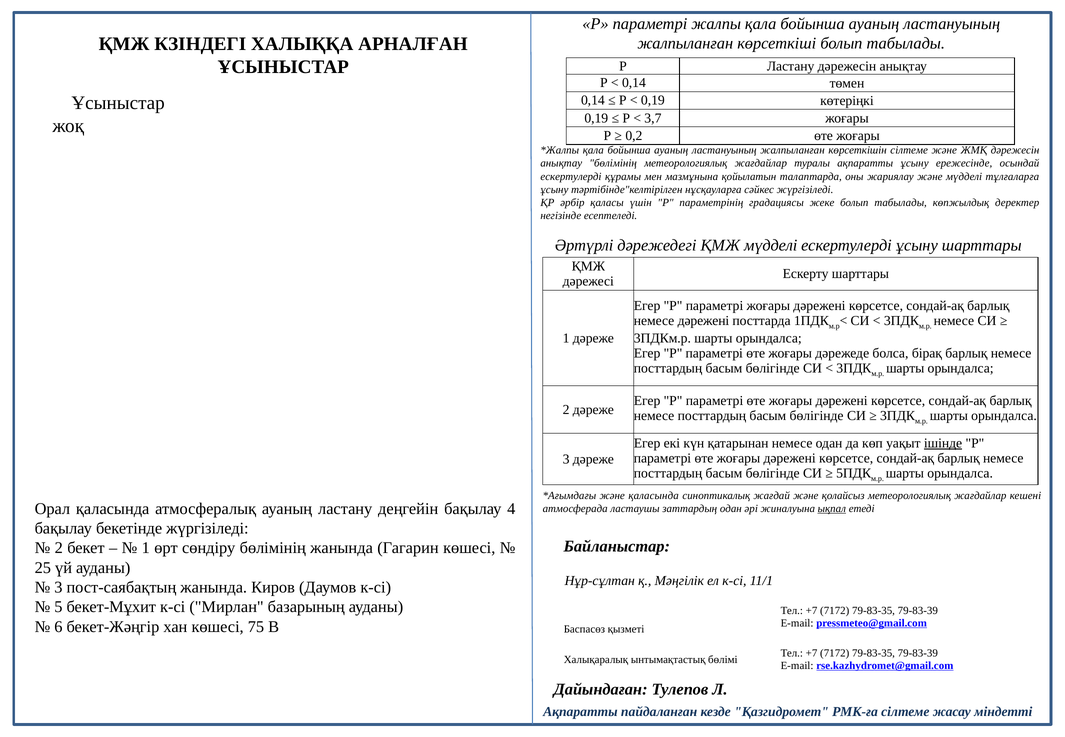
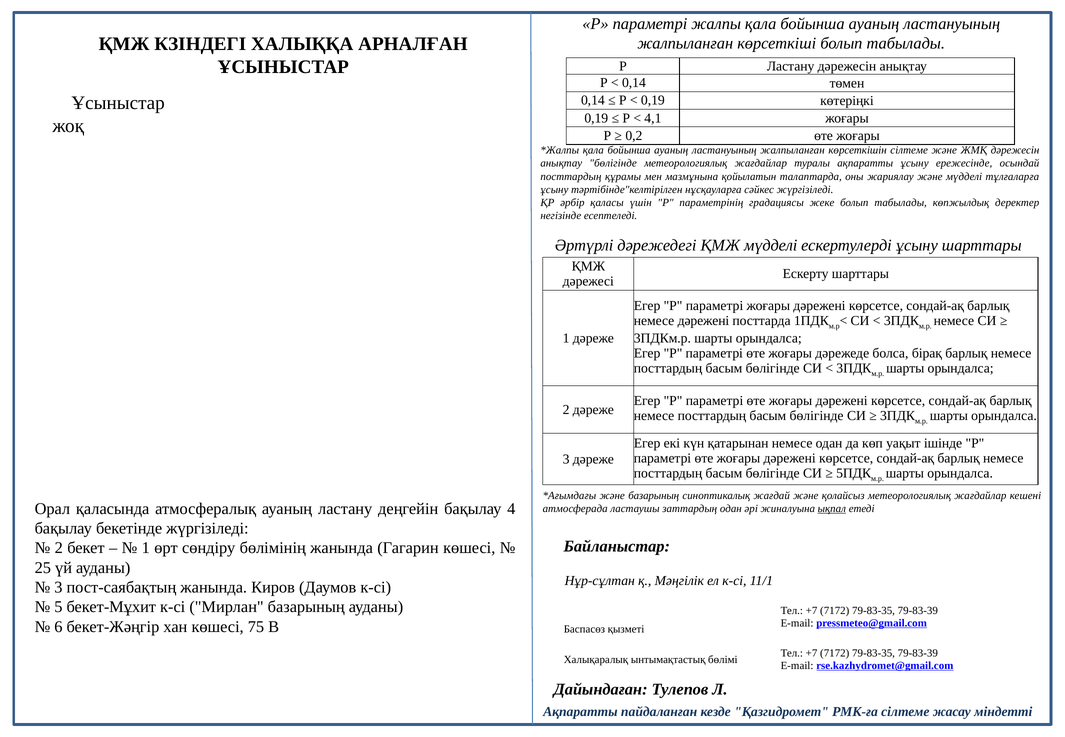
3,7: 3,7 -> 4,1 (653, 118)
анықтау бөлімінің: бөлімінің -> бөлігінде (613, 163)
ескертулерді: ескертулерді -> посттардың (571, 177)
ішінде underline: present -> none (943, 443)
және қаласында: қаласында -> базарының (654, 496)
